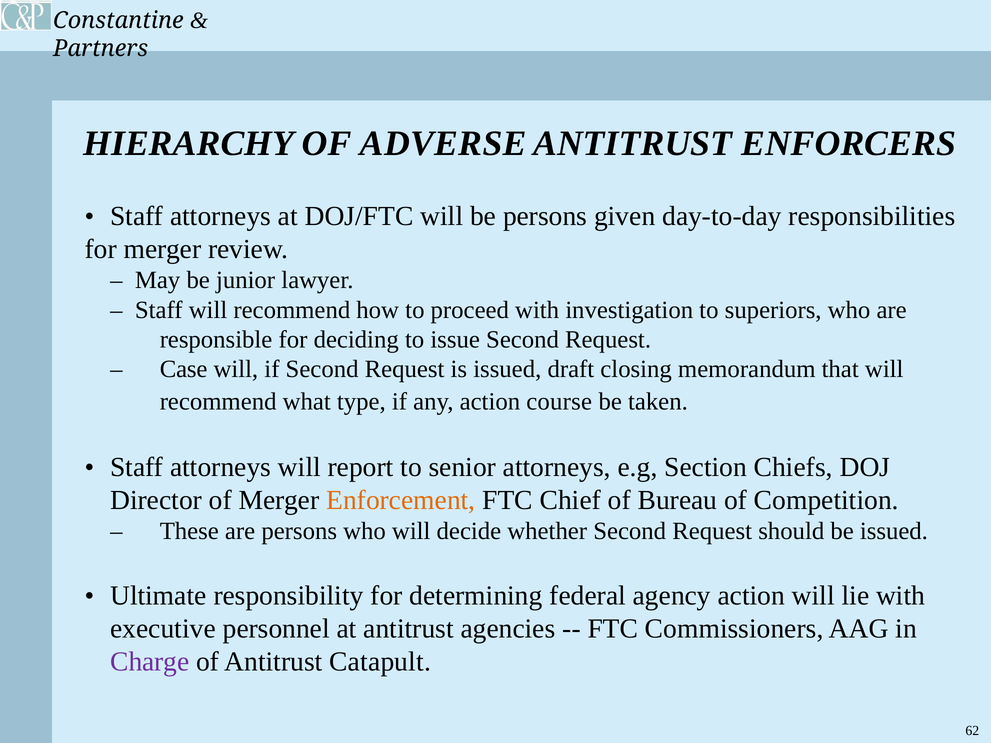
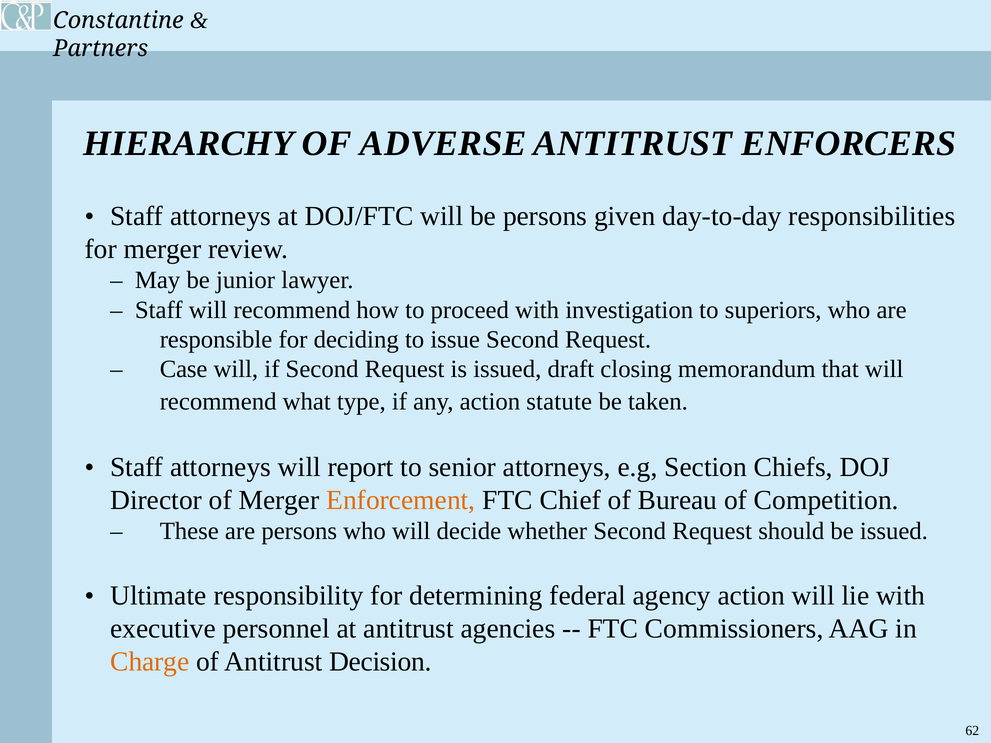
course: course -> statute (559, 402)
Charge colour: purple -> orange (150, 662)
Catapult: Catapult -> Decision (380, 662)
